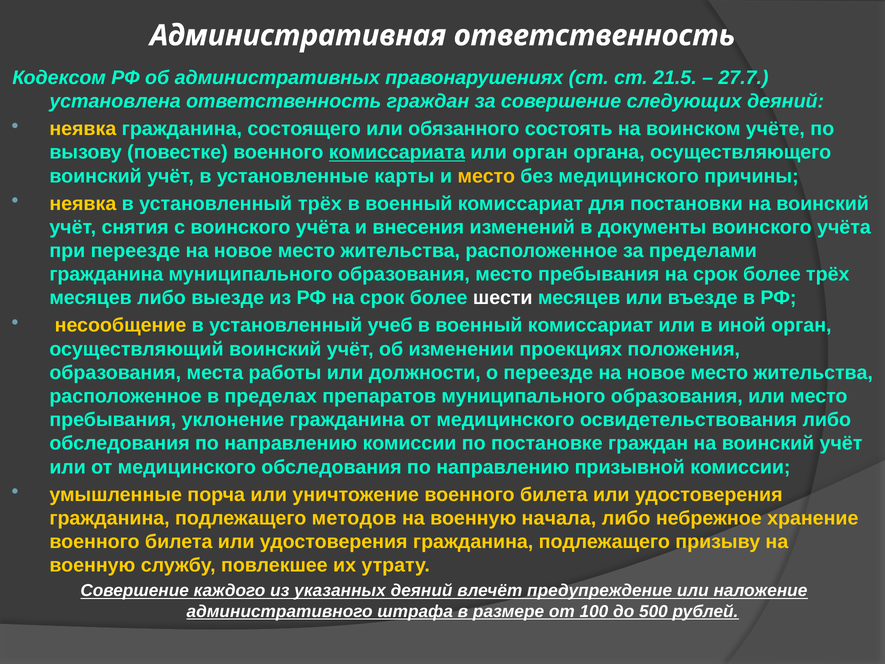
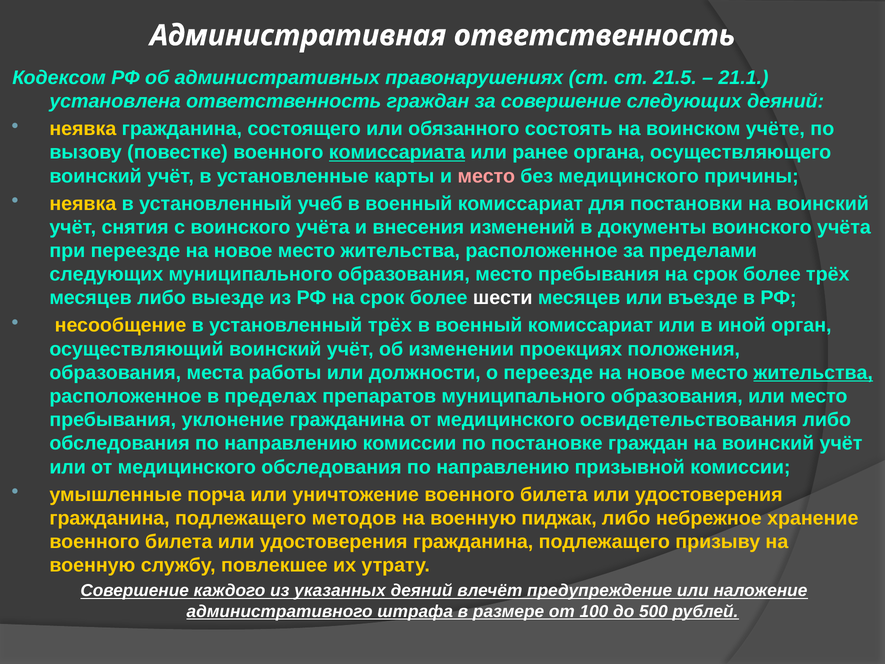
27.7: 27.7 -> 21.1 (743, 78)
или орган: орган -> ранее (540, 152)
место colour: yellow -> pink (486, 176)
установленный трёх: трёх -> учеб (320, 203)
гражданина: гражданина -> следующих (106, 274)
установленный учеб: учеб -> трёх (390, 325)
жительства underline: none -> present (813, 373)
начала: начала -> пиджак (559, 518)
